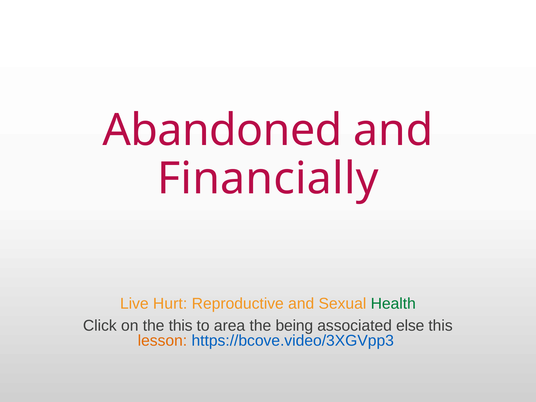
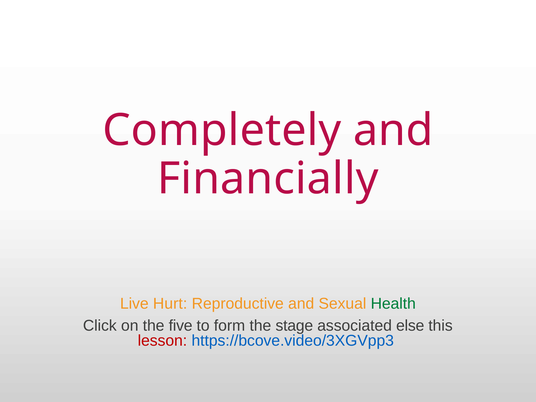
Abandoned: Abandoned -> Completely (222, 130)
the this: this -> five (181, 326)
area: area -> form (230, 326)
being: being -> stage (294, 326)
lesson colour: orange -> red (162, 341)
